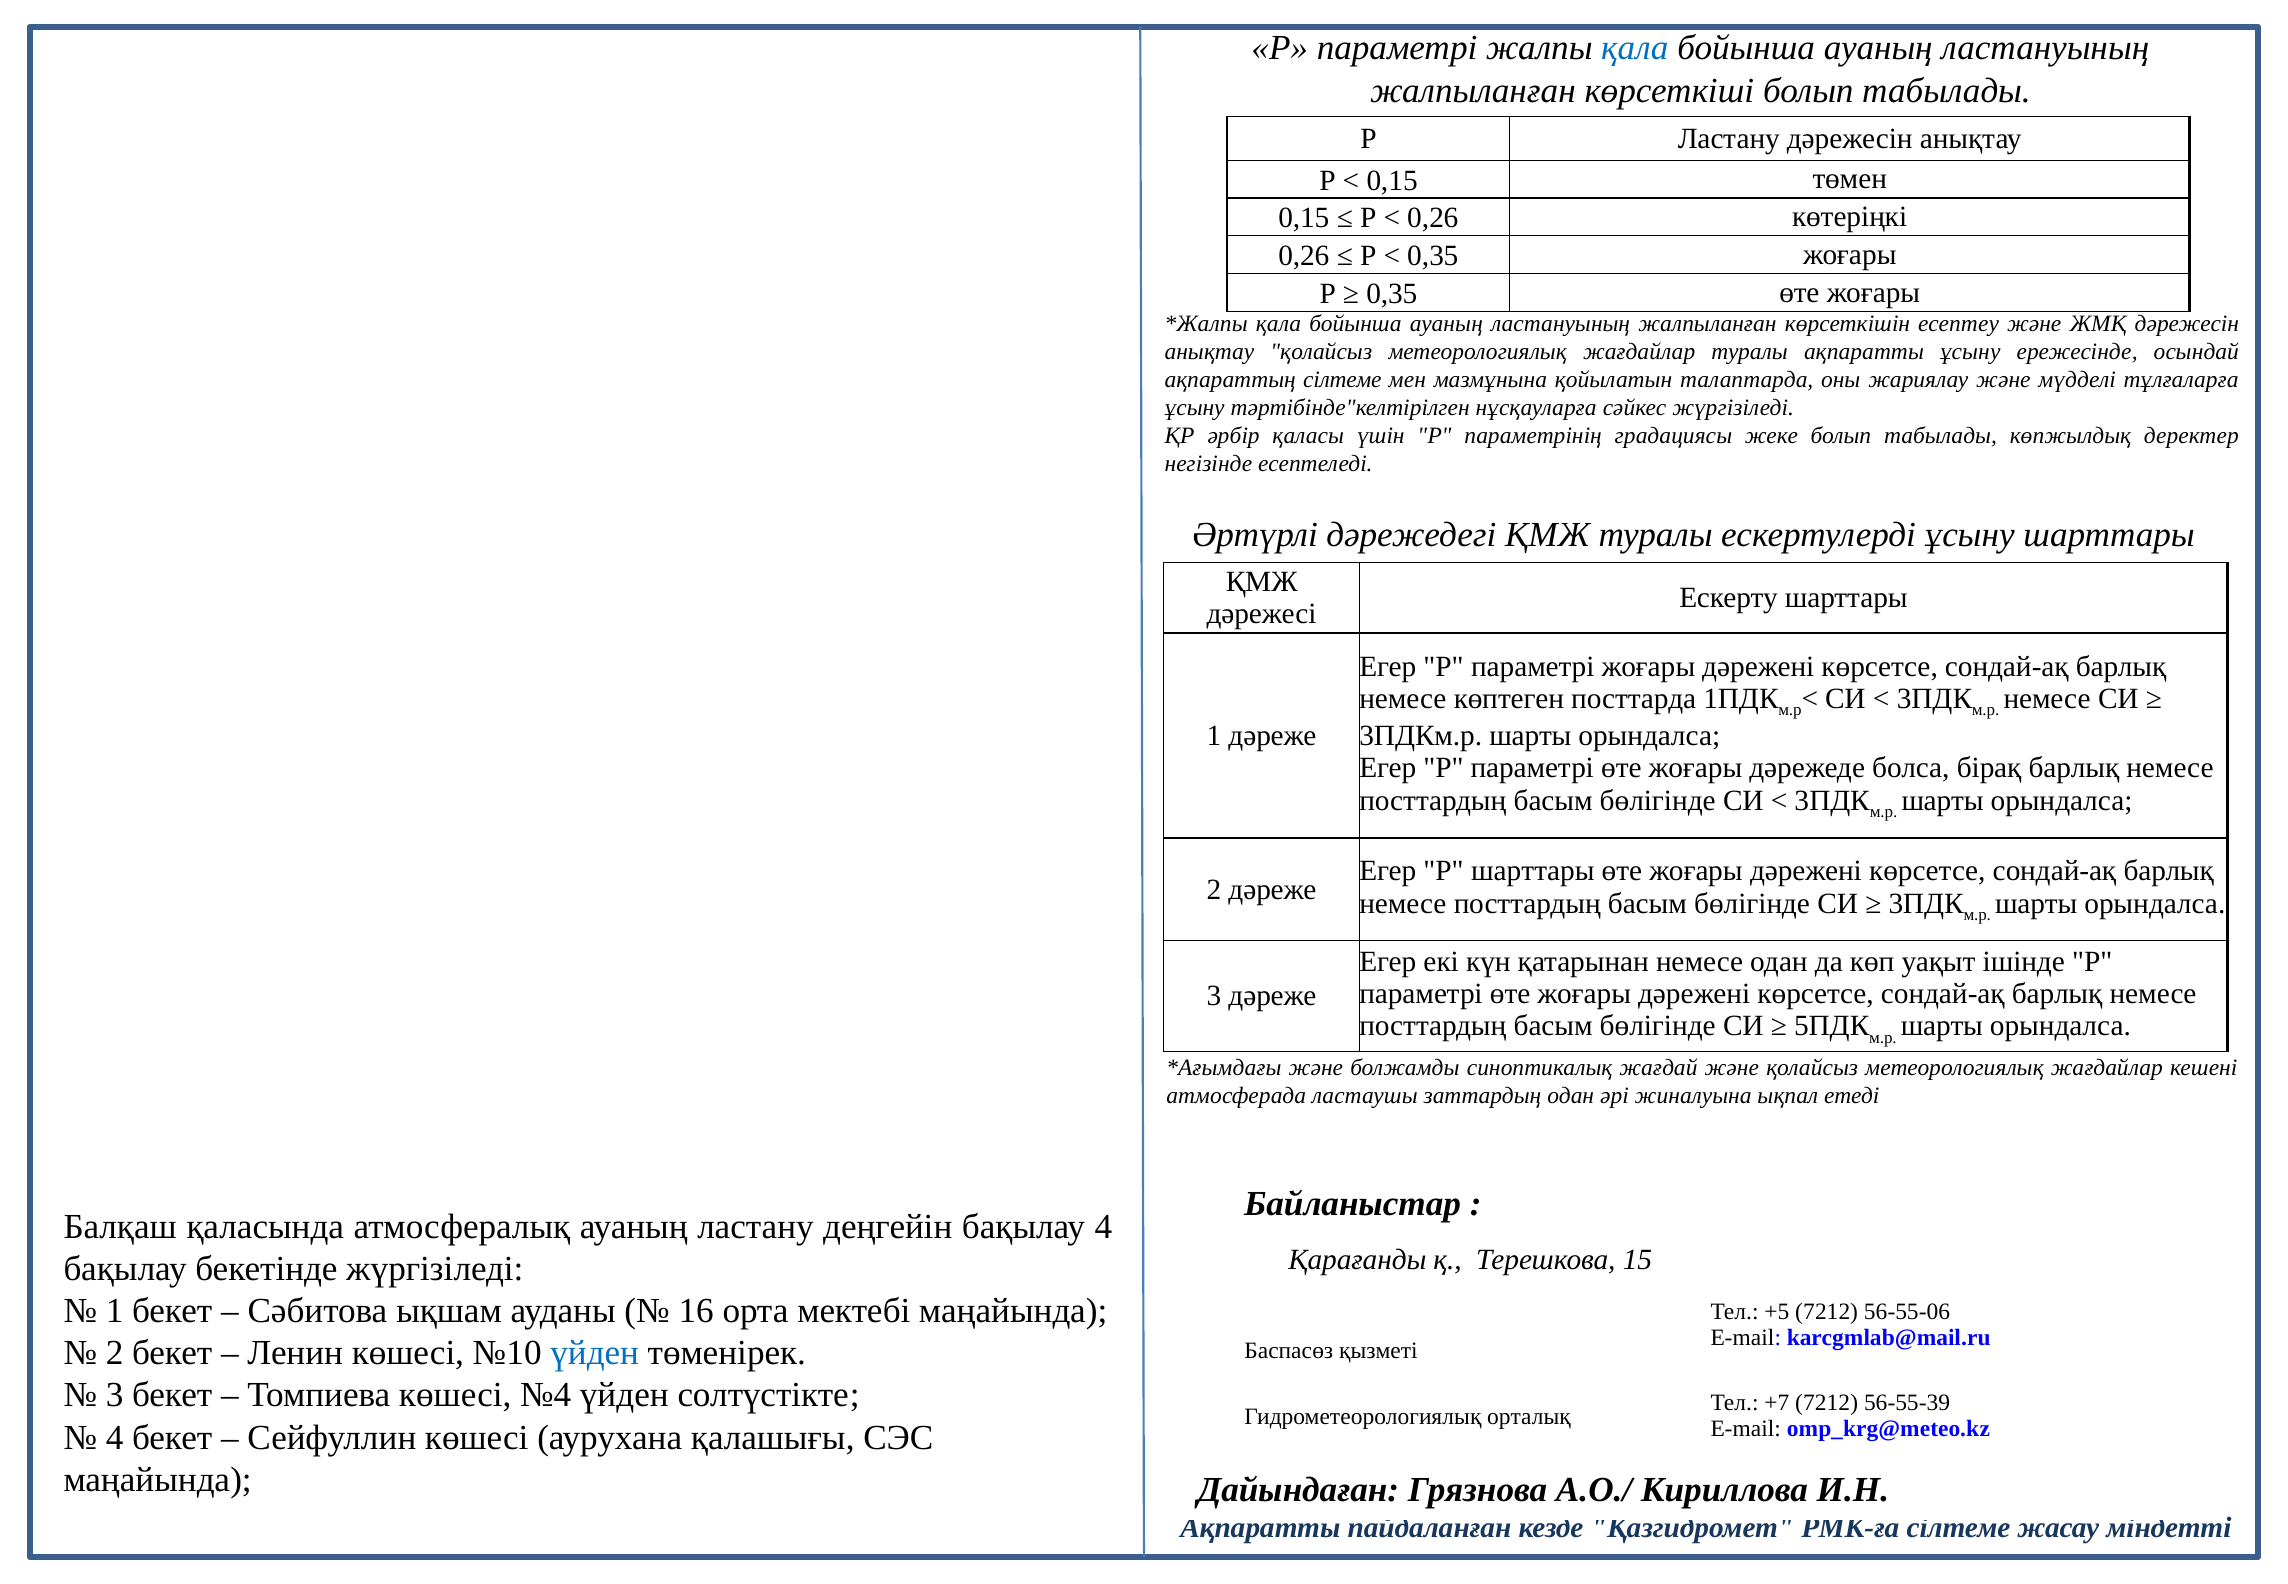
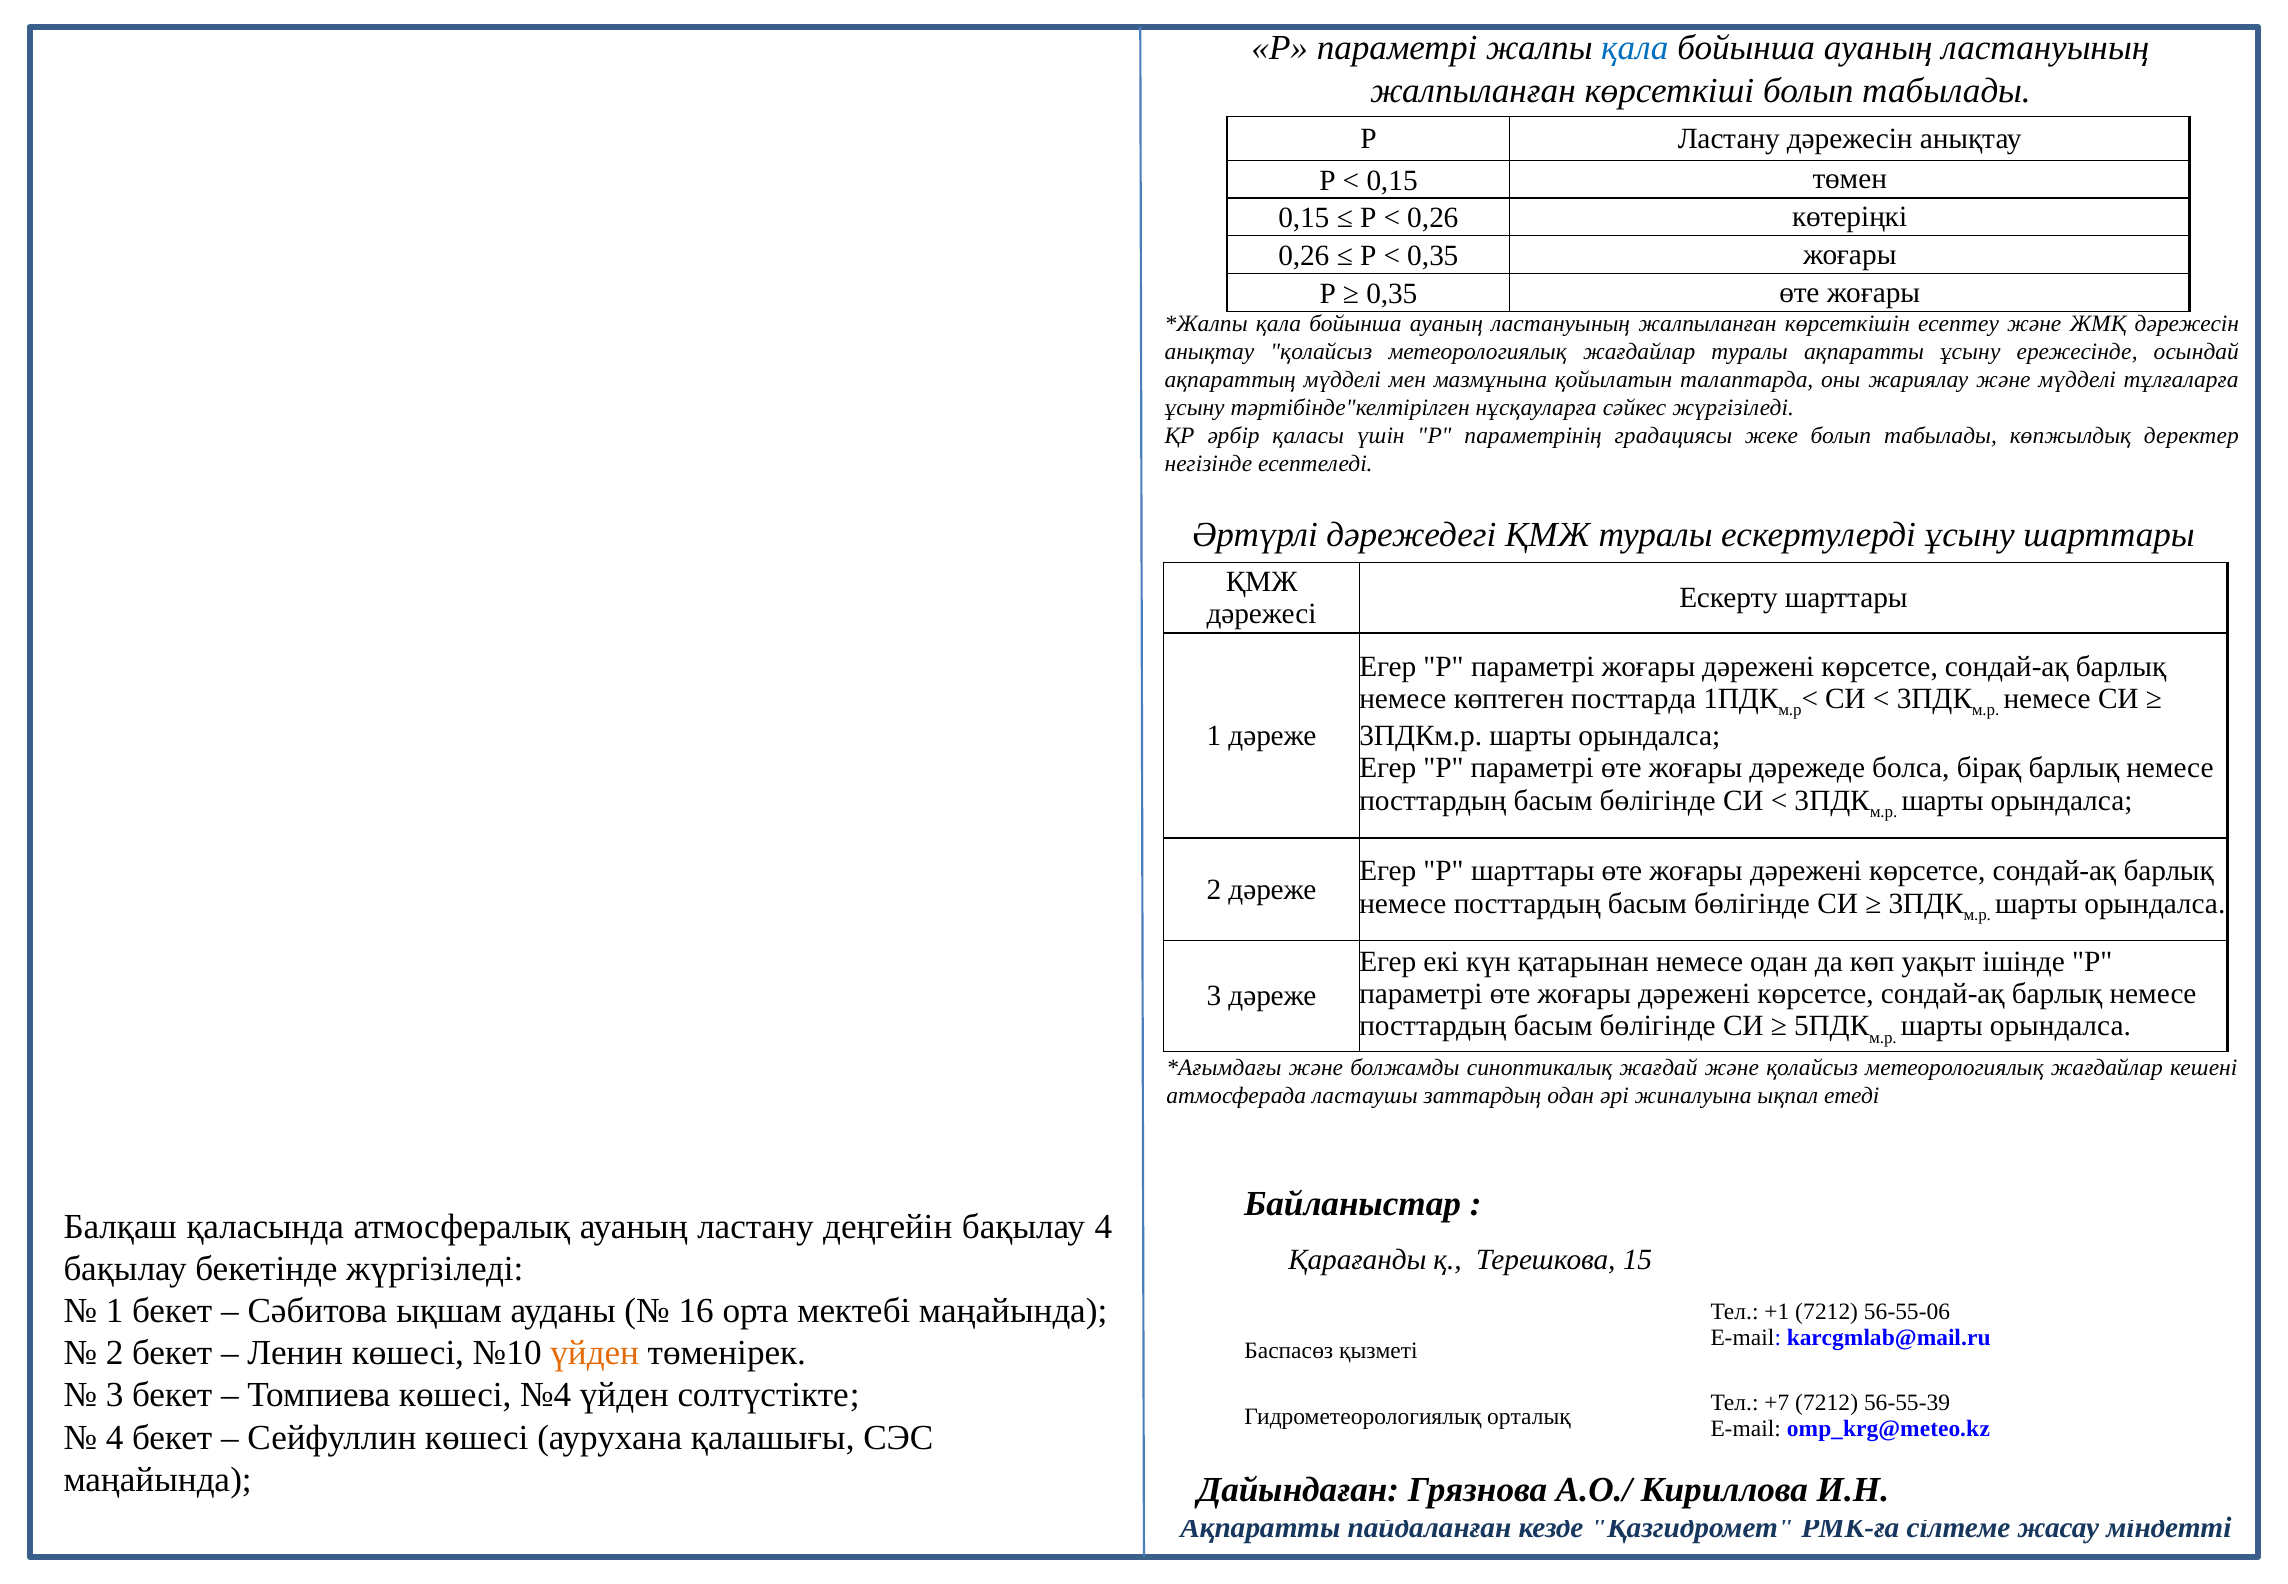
ақпараттың сілтеме: сілтеме -> мүдделі (1342, 380)
+5: +5 -> +1 (1777, 1312)
үйден colour: blue -> orange (595, 1353)
